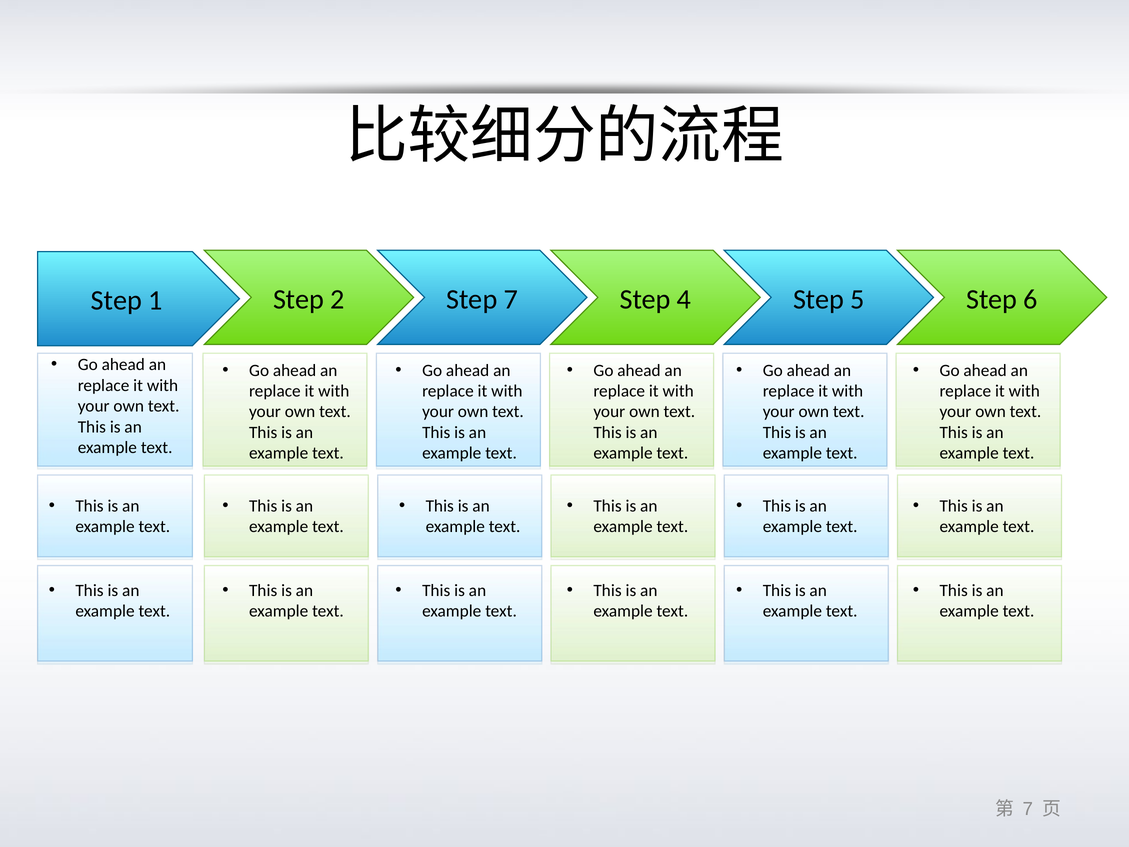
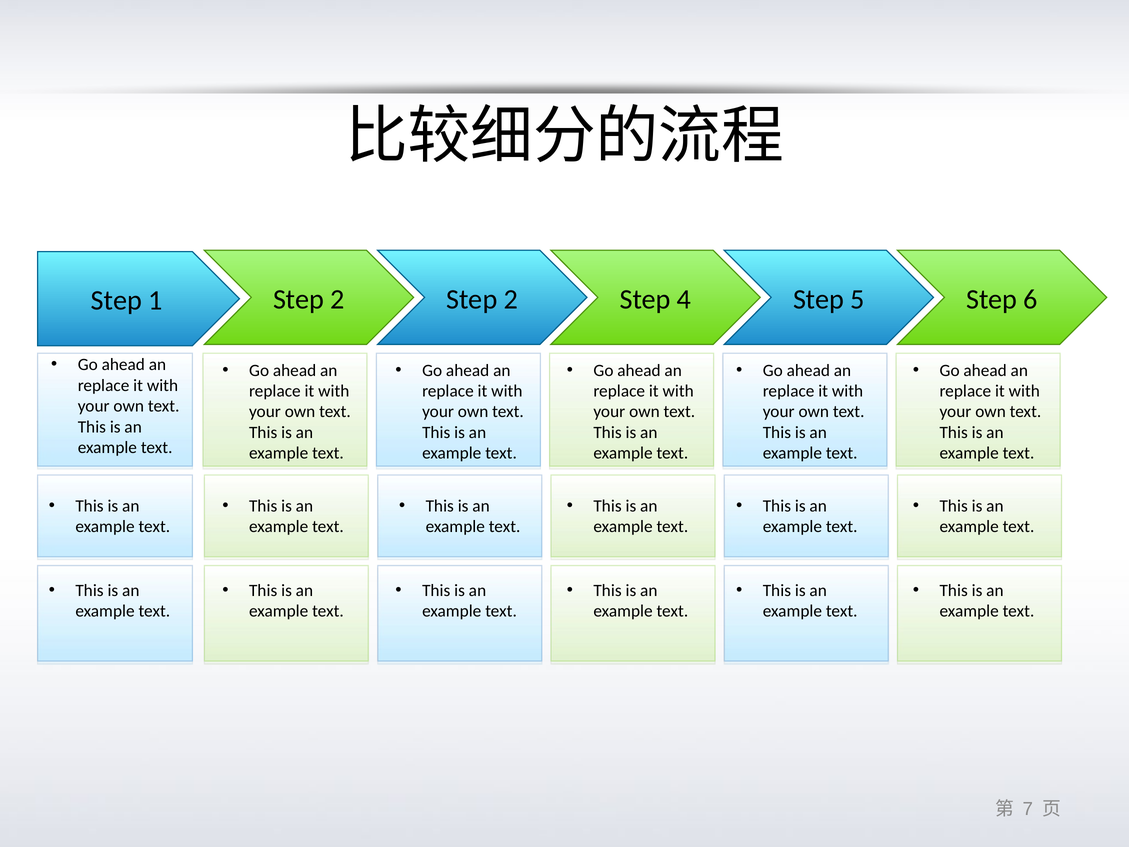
2 Step 7: 7 -> 2 (511, 299)
